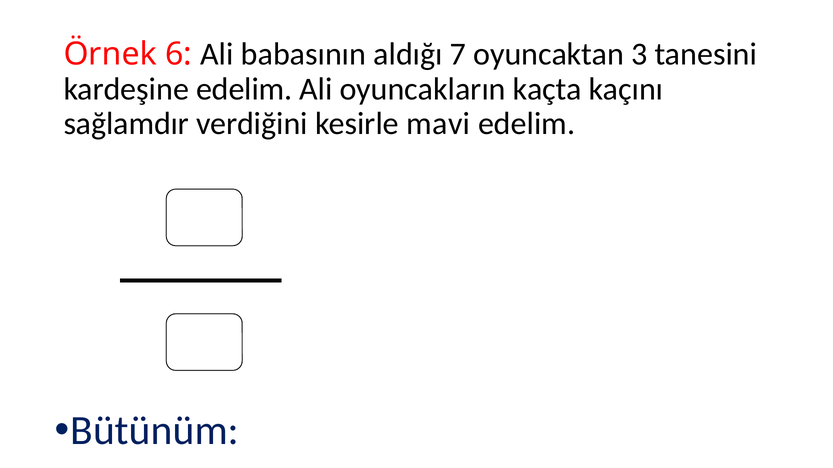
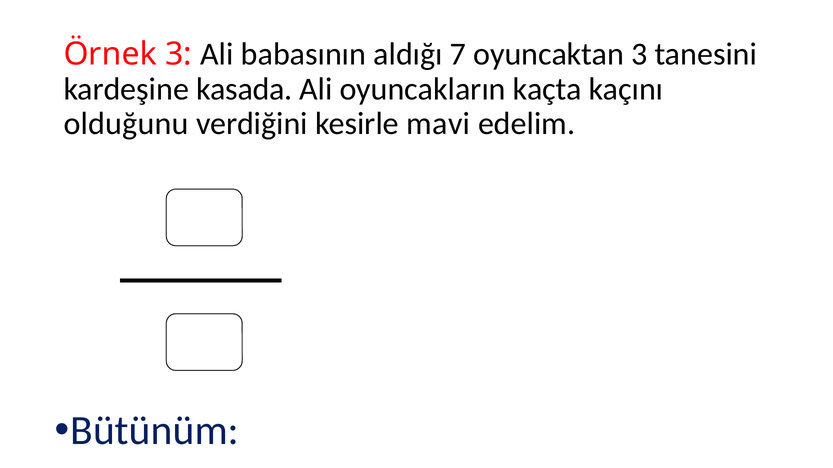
Örnek 6: 6 -> 3 (179, 54)
kardeşine edelim: edelim -> kasada (244, 89)
sağlamdır: sağlamdır -> olduğunu (126, 124)
